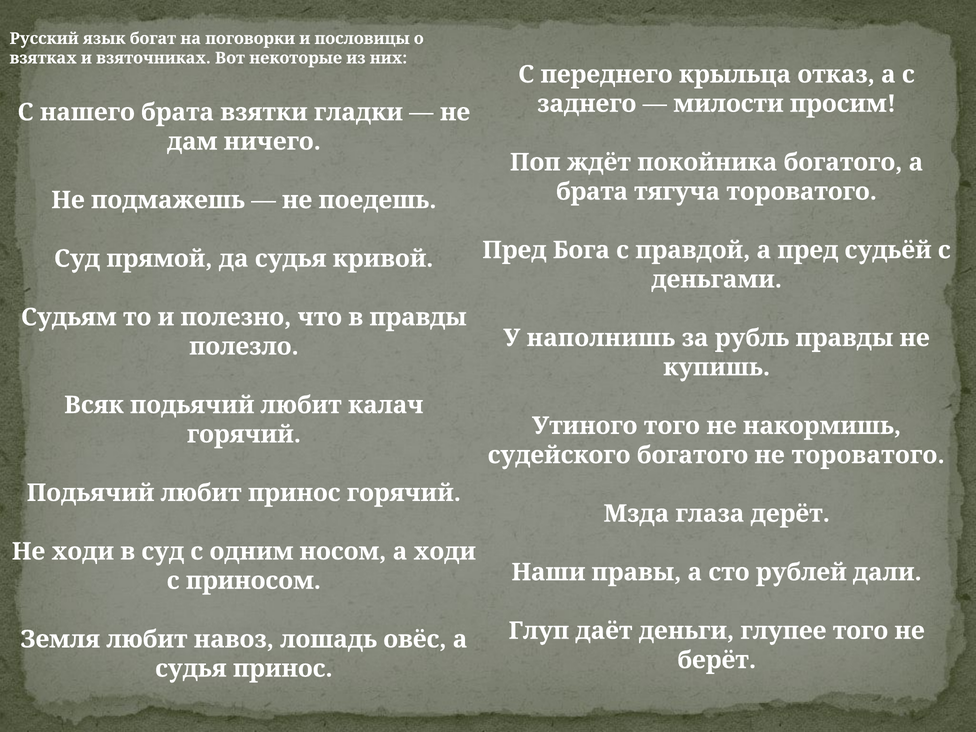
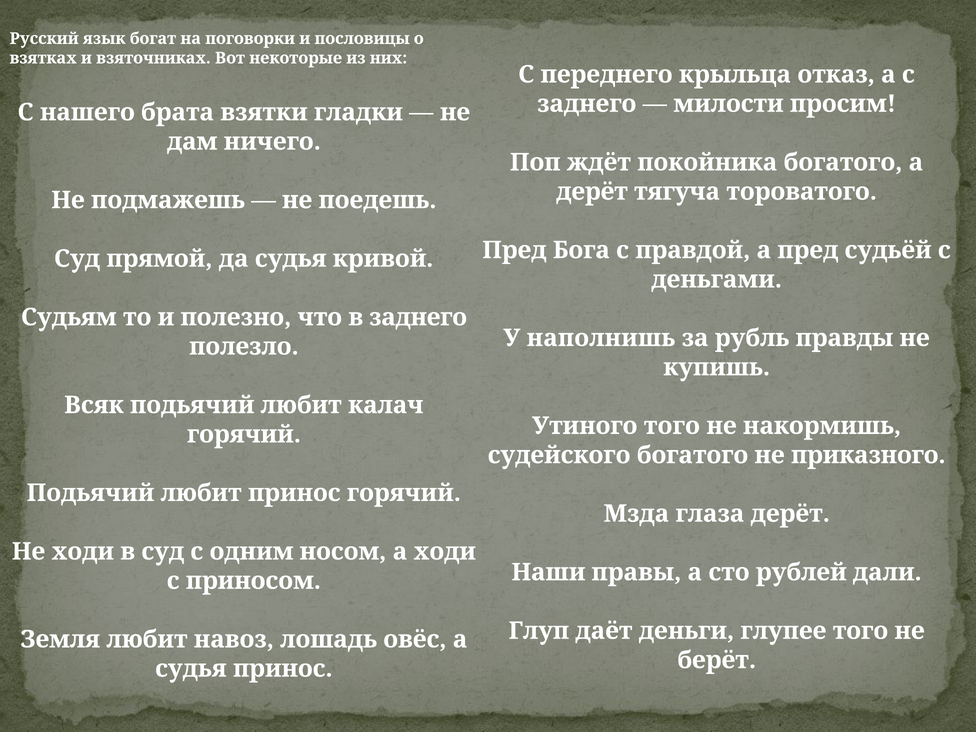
брата: брата -> дерёт (592, 192)
в правды: правды -> заднего (418, 317)
не тороватого: тороватого -> приказного (868, 455)
